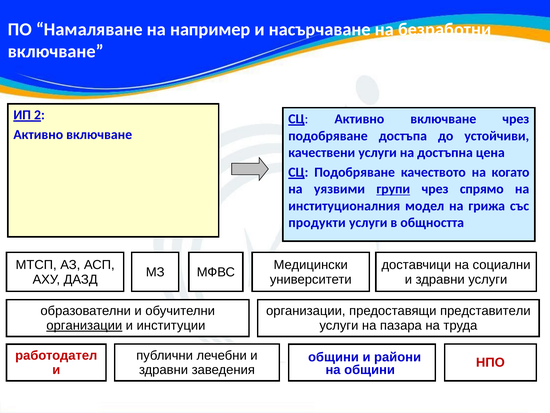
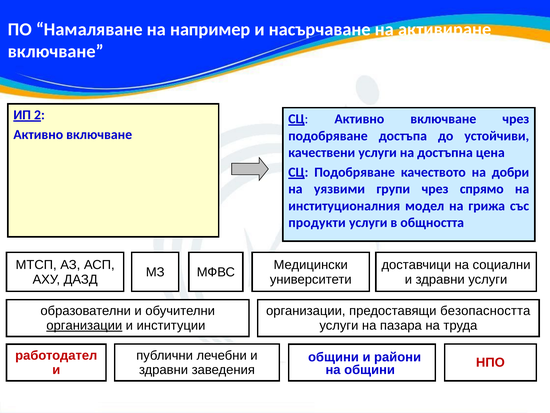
безработни: безработни -> активиране (445, 29)
когато: когато -> добри (510, 172)
групи underline: present -> none (393, 189)
представители: представители -> безопасността (485, 311)
